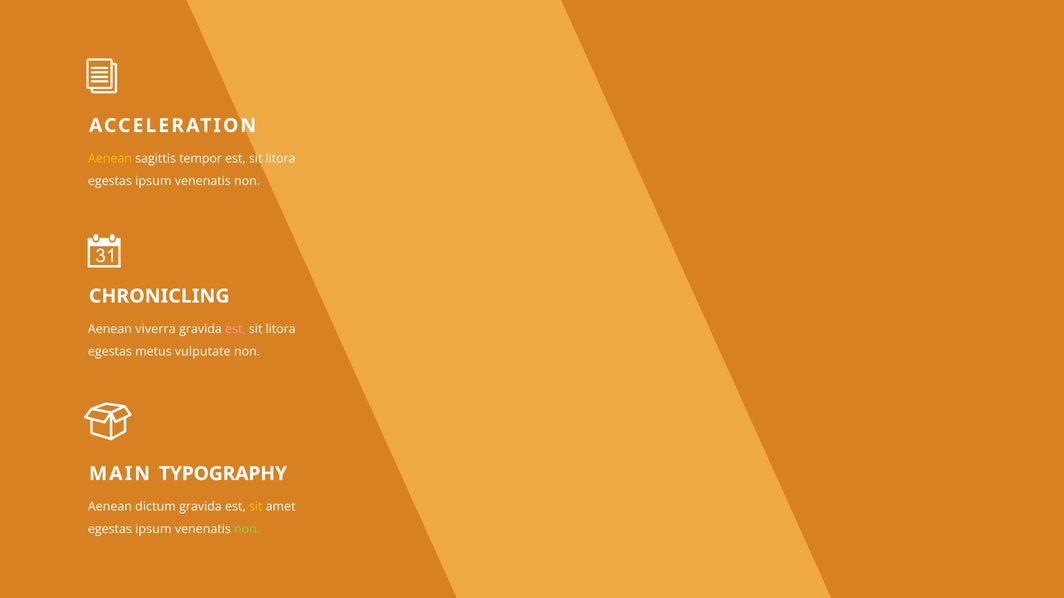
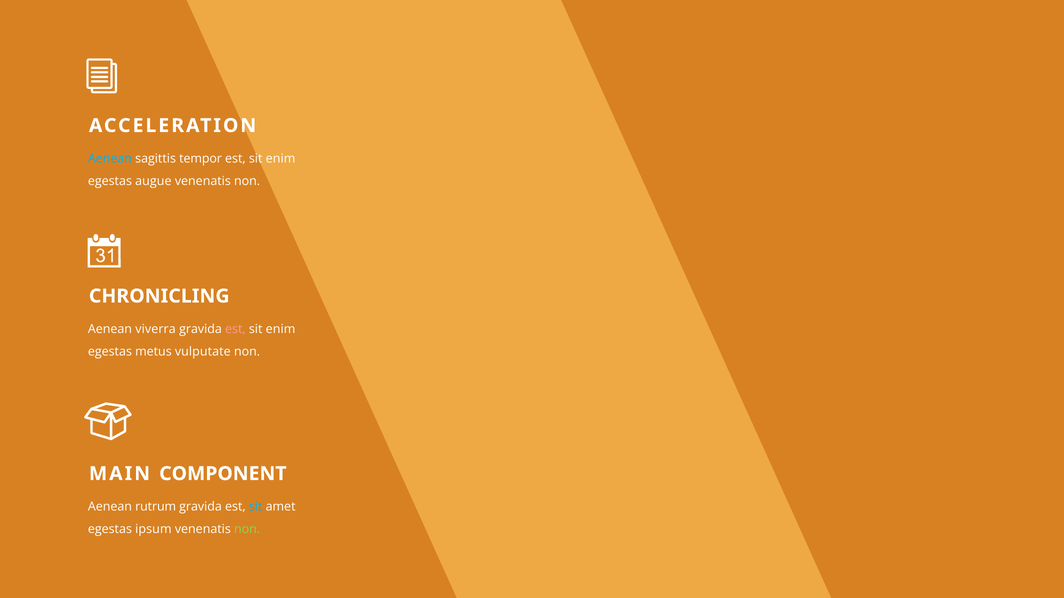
Aenean colour: yellow -> light blue (110, 159)
litora: litora -> enim (281, 159)
ipsum: ipsum -> augue (153, 181)
litora: litora -> enim (281, 329)
TYPOGRAPHY: TYPOGRAPHY -> COMPONENT (223, 474)
dictum: dictum -> rutrum (156, 507)
sit colour: yellow -> light blue (256, 507)
